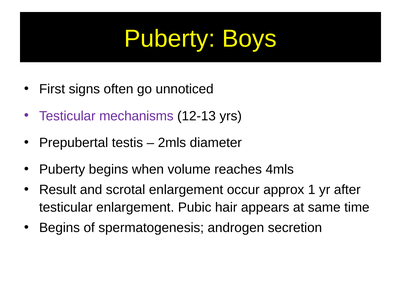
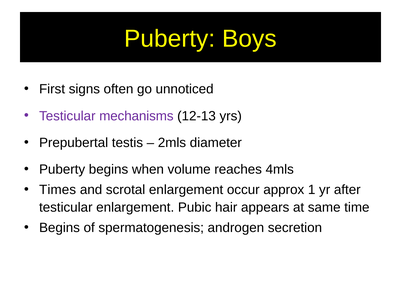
Result: Result -> Times (58, 190)
